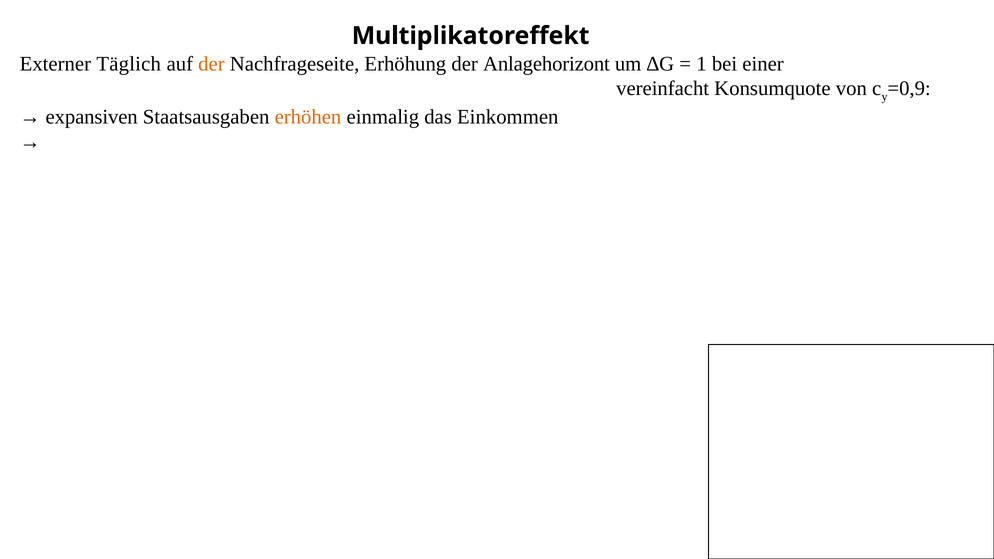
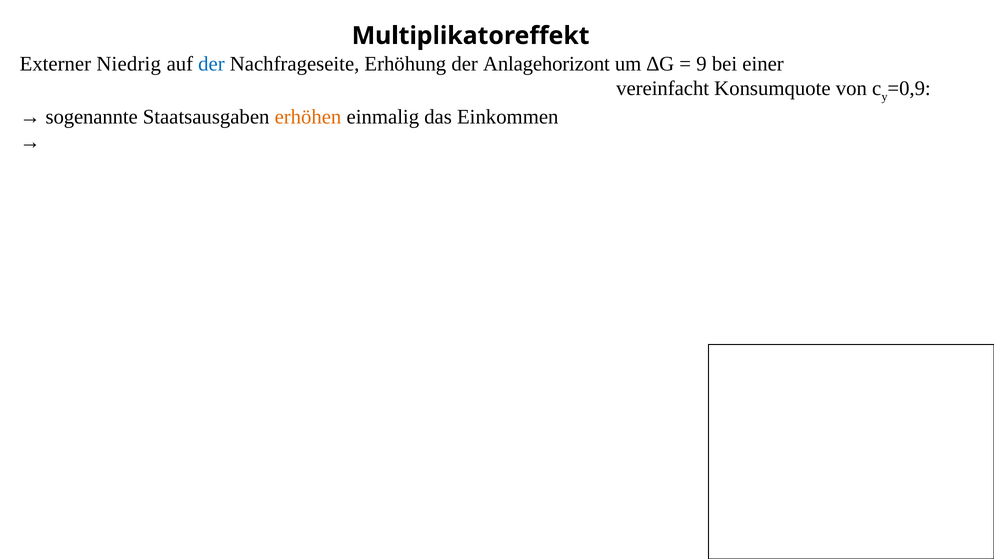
Täglich: Täglich -> Niedrig (129, 64)
der colour: orange -> blue (211, 64)
1: 1 -> 9 (701, 64)
expansiven: expansiven -> sogenannte (92, 117)
